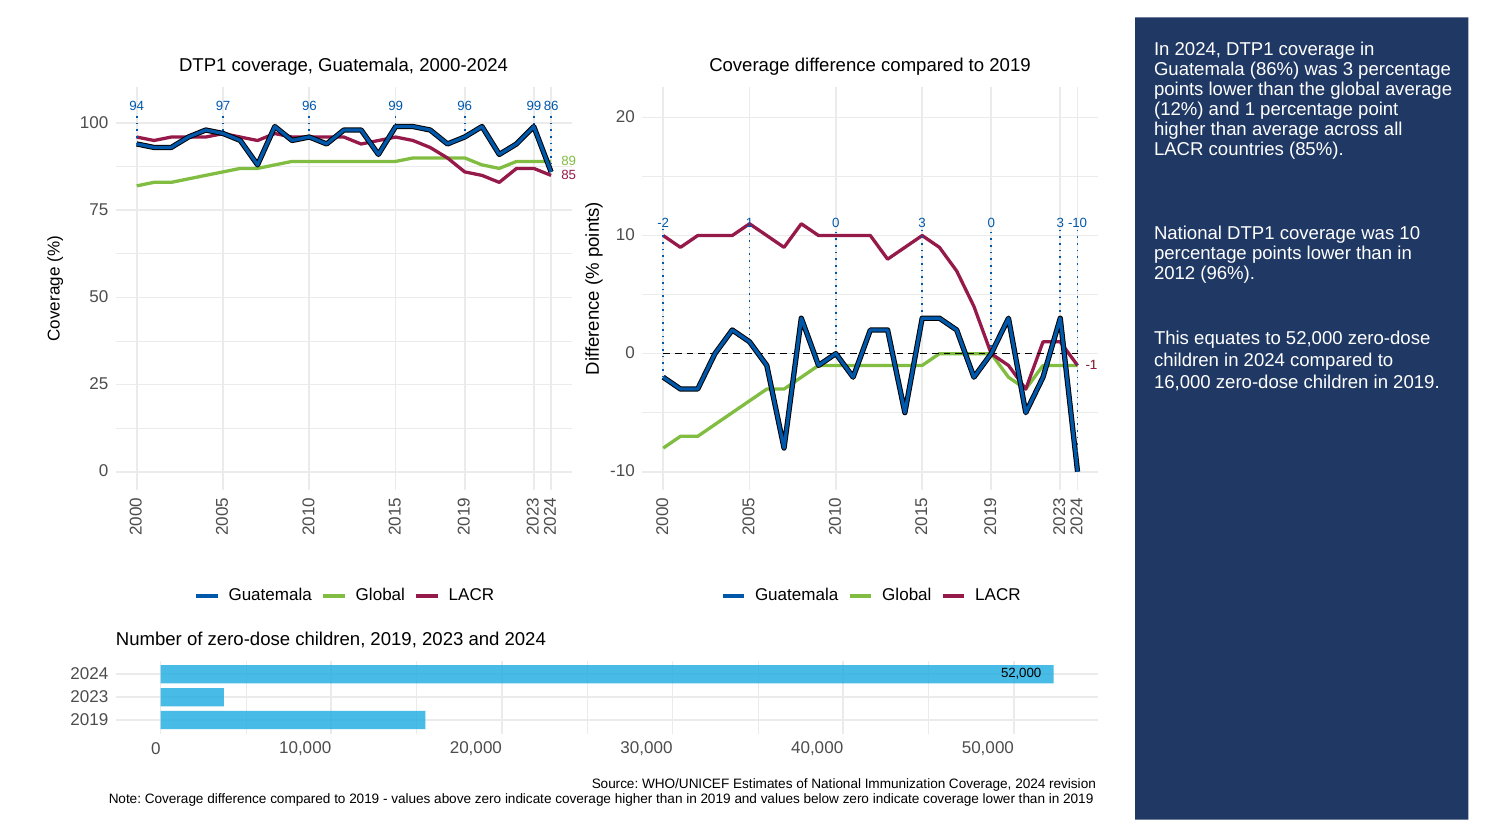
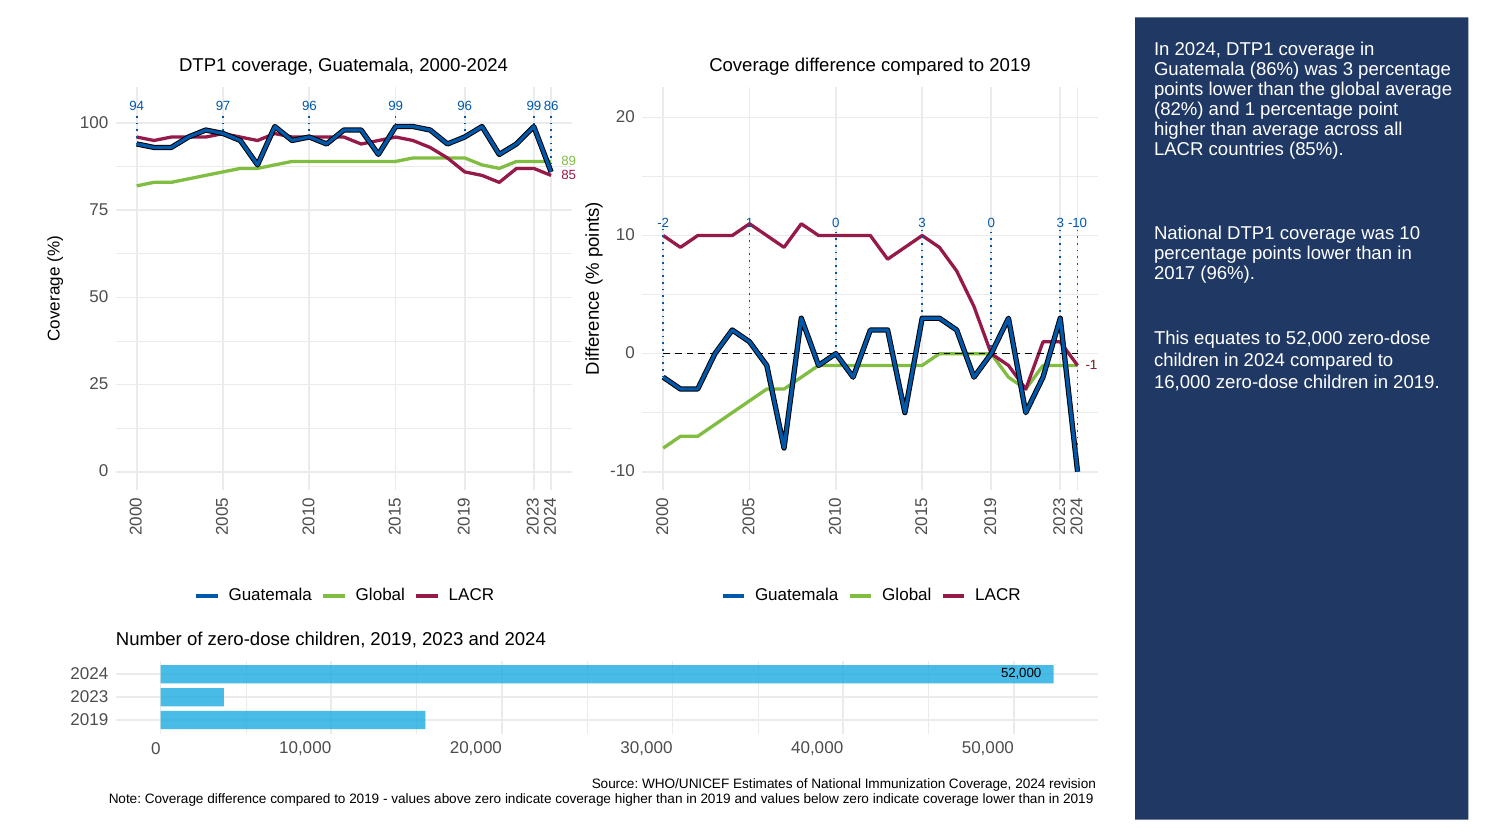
12%: 12% -> 82% (1179, 109)
2012: 2012 -> 2017 (1175, 273)
